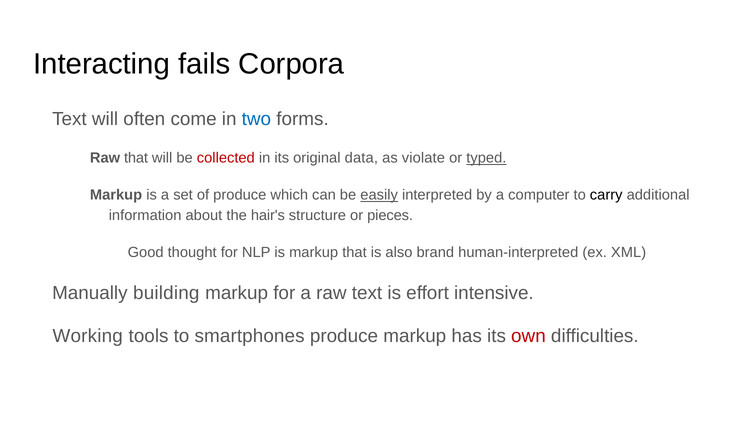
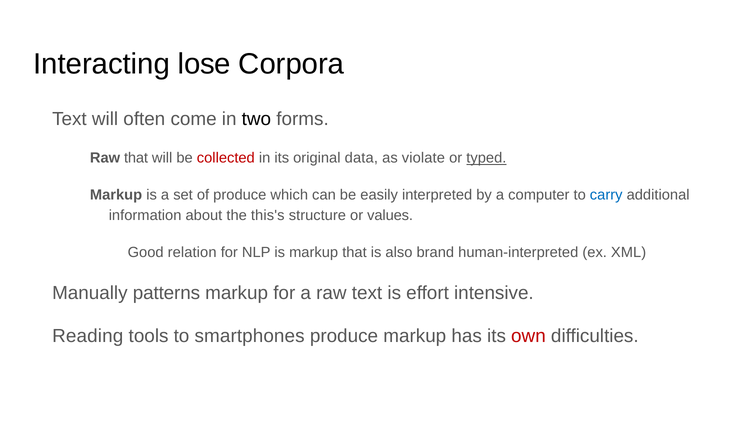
fails: fails -> lose (204, 64)
two colour: blue -> black (256, 119)
easily underline: present -> none (379, 195)
carry colour: black -> blue (606, 195)
hair's: hair's -> this's (268, 215)
pieces: pieces -> values (390, 215)
thought: thought -> relation (192, 252)
building: building -> patterns (166, 293)
Working: Working -> Reading (88, 336)
